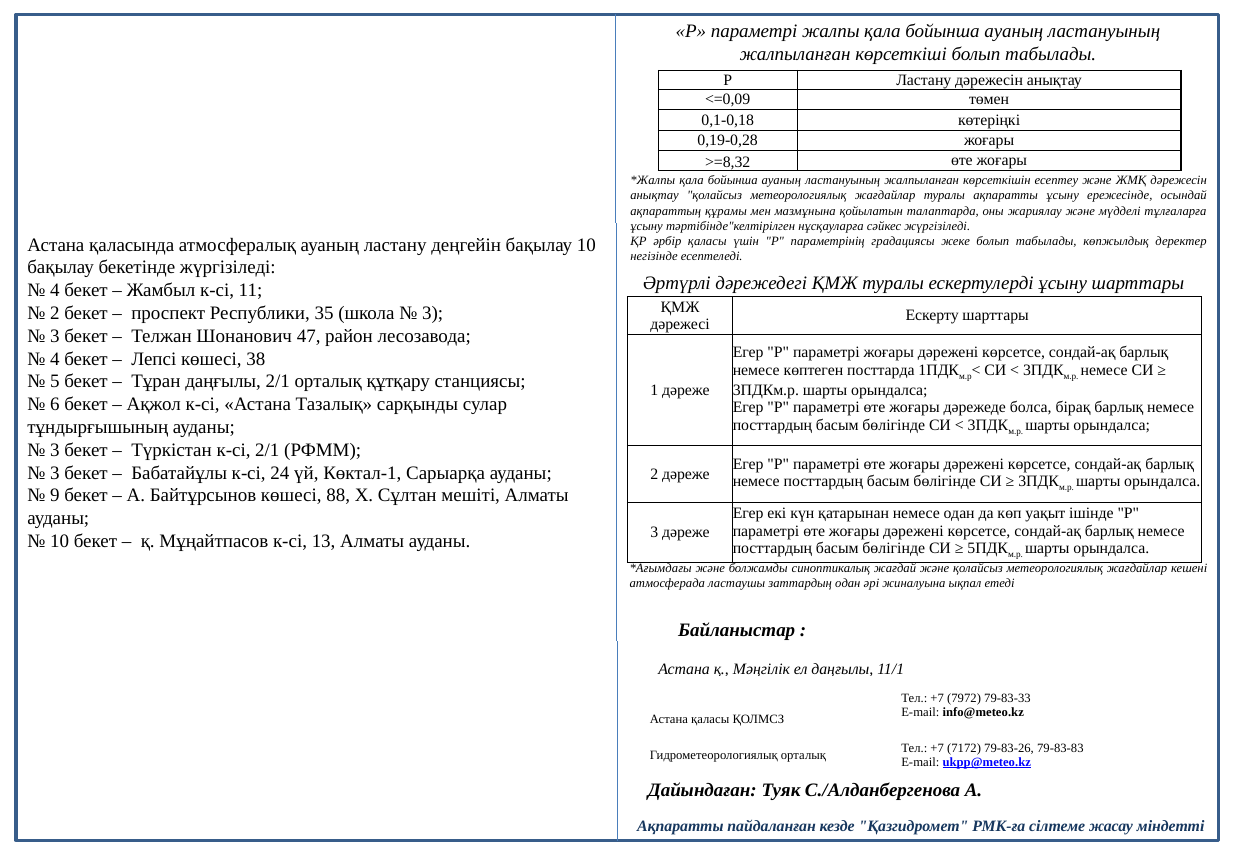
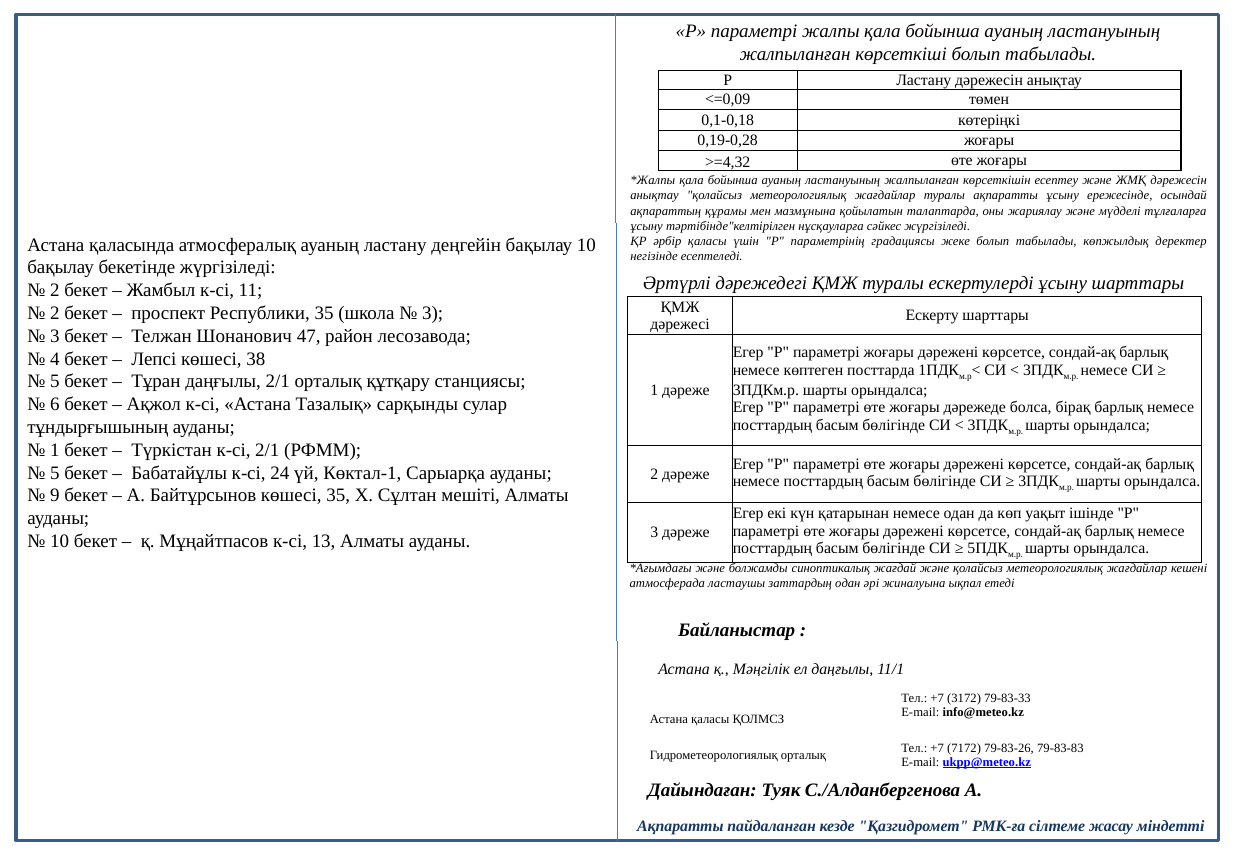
>=8,32: >=8,32 -> >=4,32 (728, 162)
4: 4 -> 2 (55, 290)
3: 3 -> 1 (55, 450)
3: 3 -> 5 (55, 473)
көшесі 88: 88 -> 35 (338, 496)
7972: 7972 -> 3172 (964, 699)
